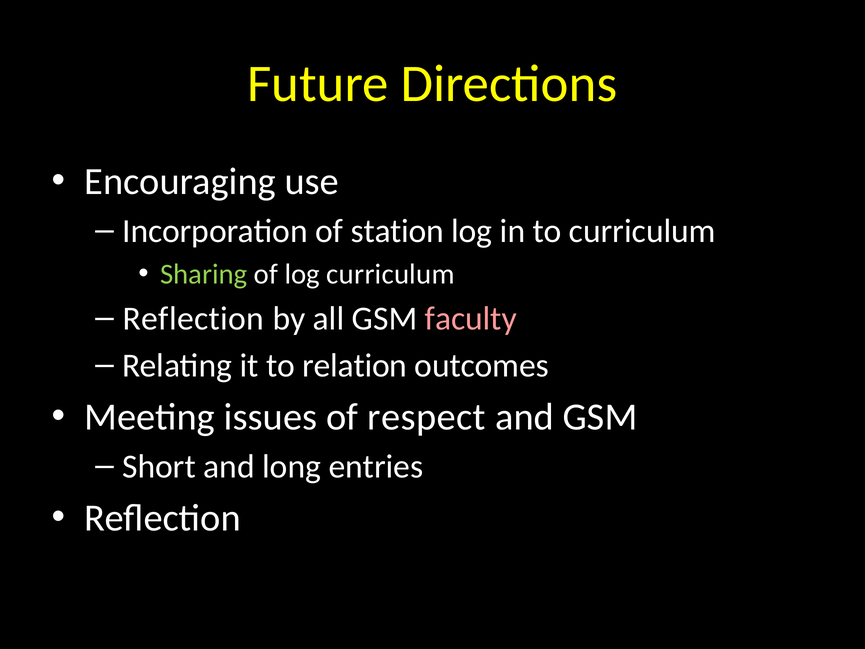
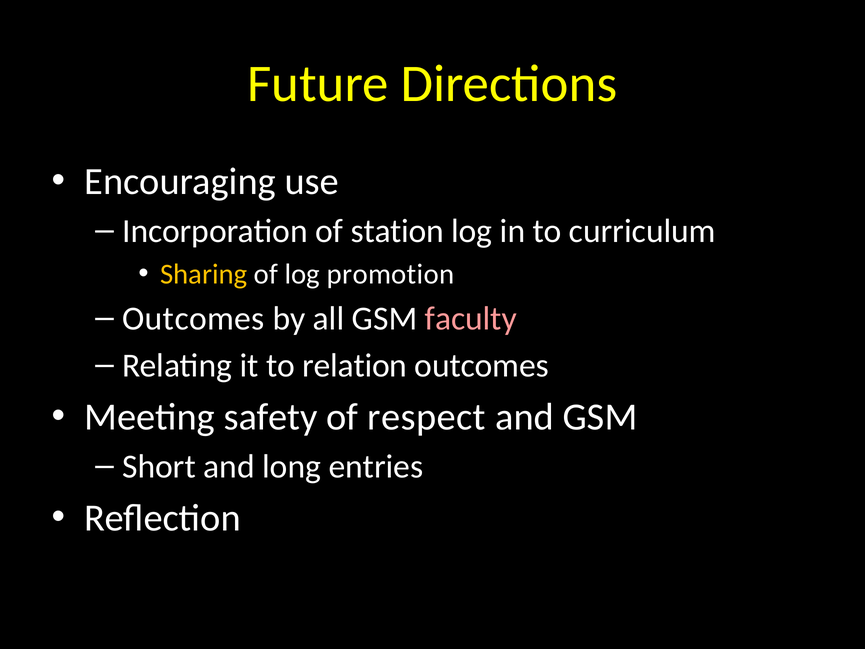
Sharing colour: light green -> yellow (204, 274)
log curriculum: curriculum -> promotion (391, 274)
Reflection: Reflection -> Outcomes (193, 318)
issues: issues -> safety (271, 417)
